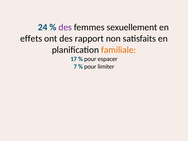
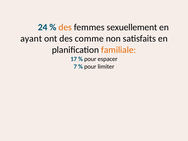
des colour: purple -> orange (65, 27)
effets: effets -> ayant (31, 39)
rapport: rapport -> comme (89, 39)
